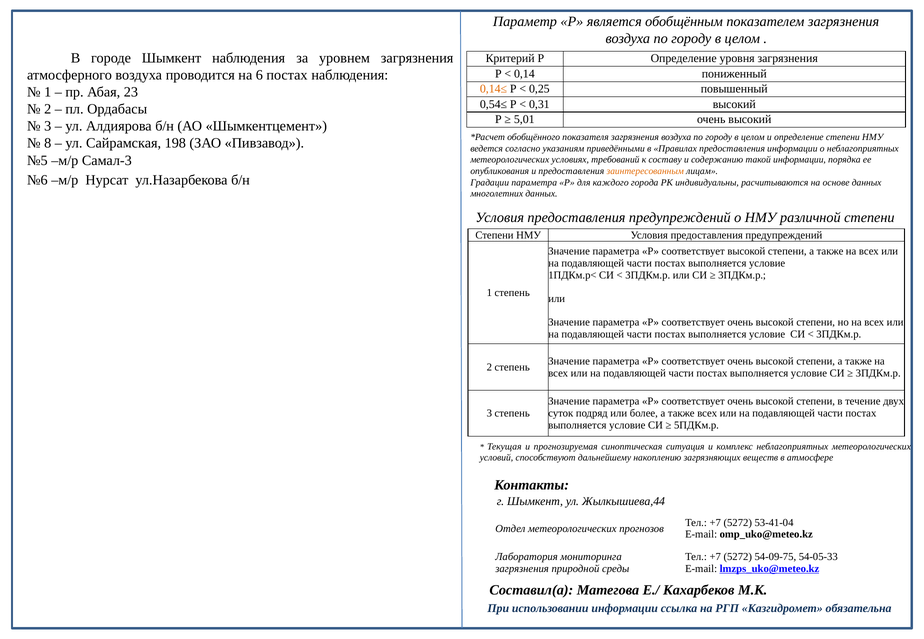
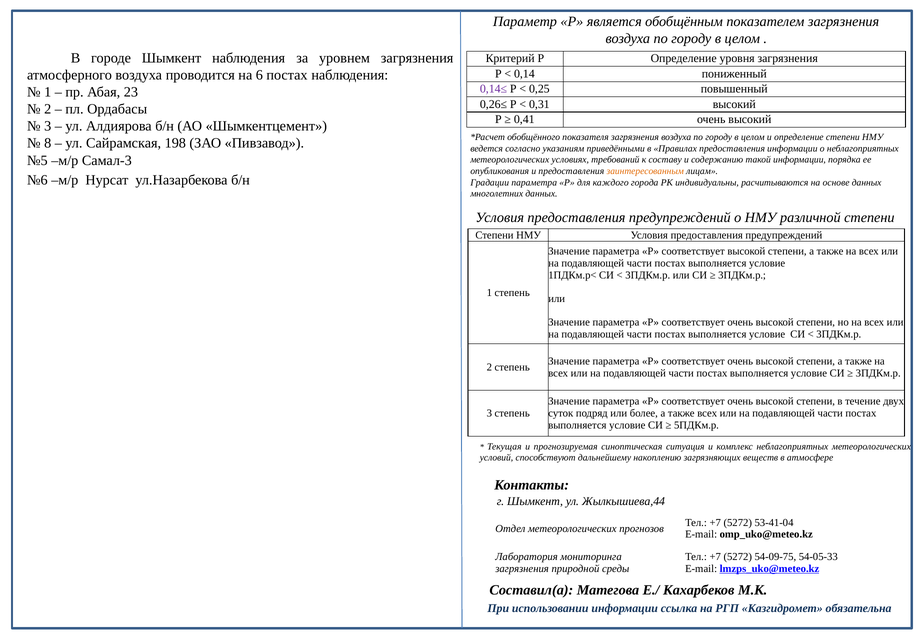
0,14≤ colour: orange -> purple (494, 89)
0,54≤: 0,54≤ -> 0,26≤ (494, 104)
5,01: 5,01 -> 0,41 (524, 120)
